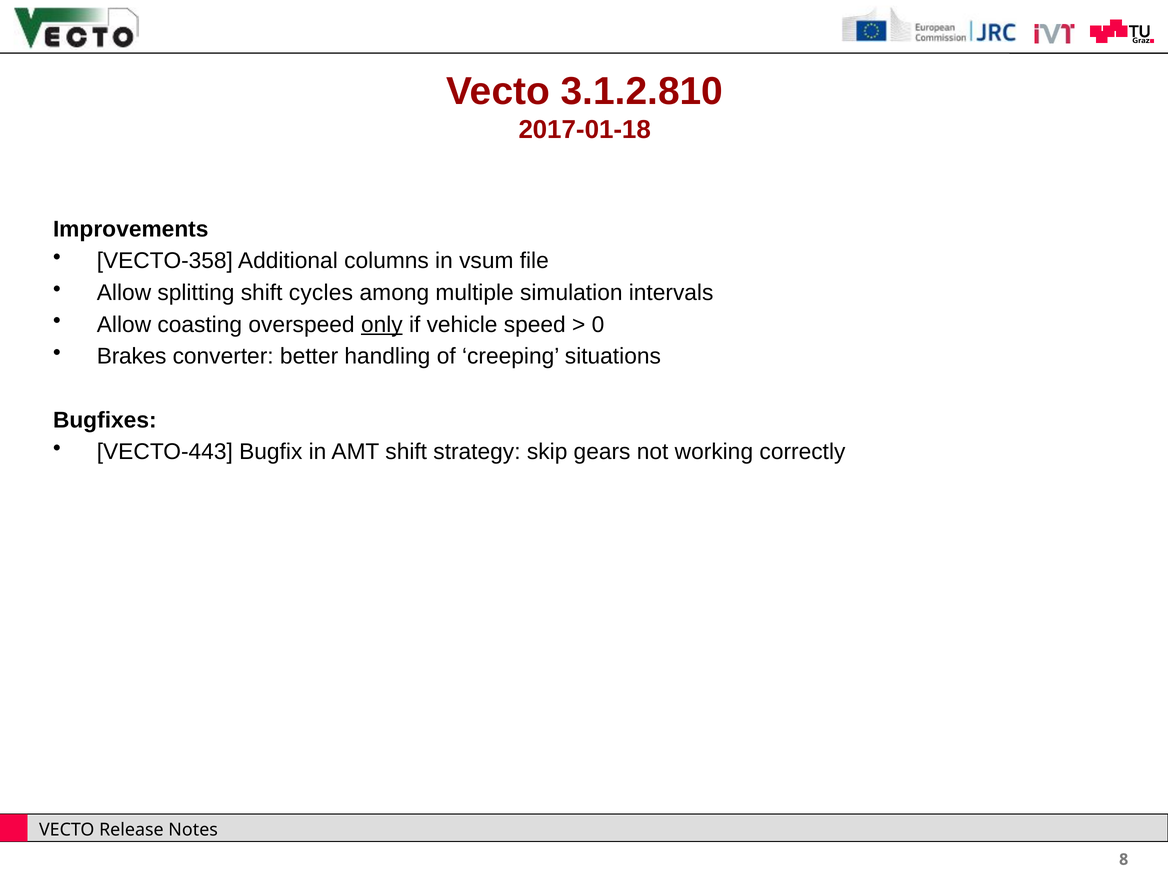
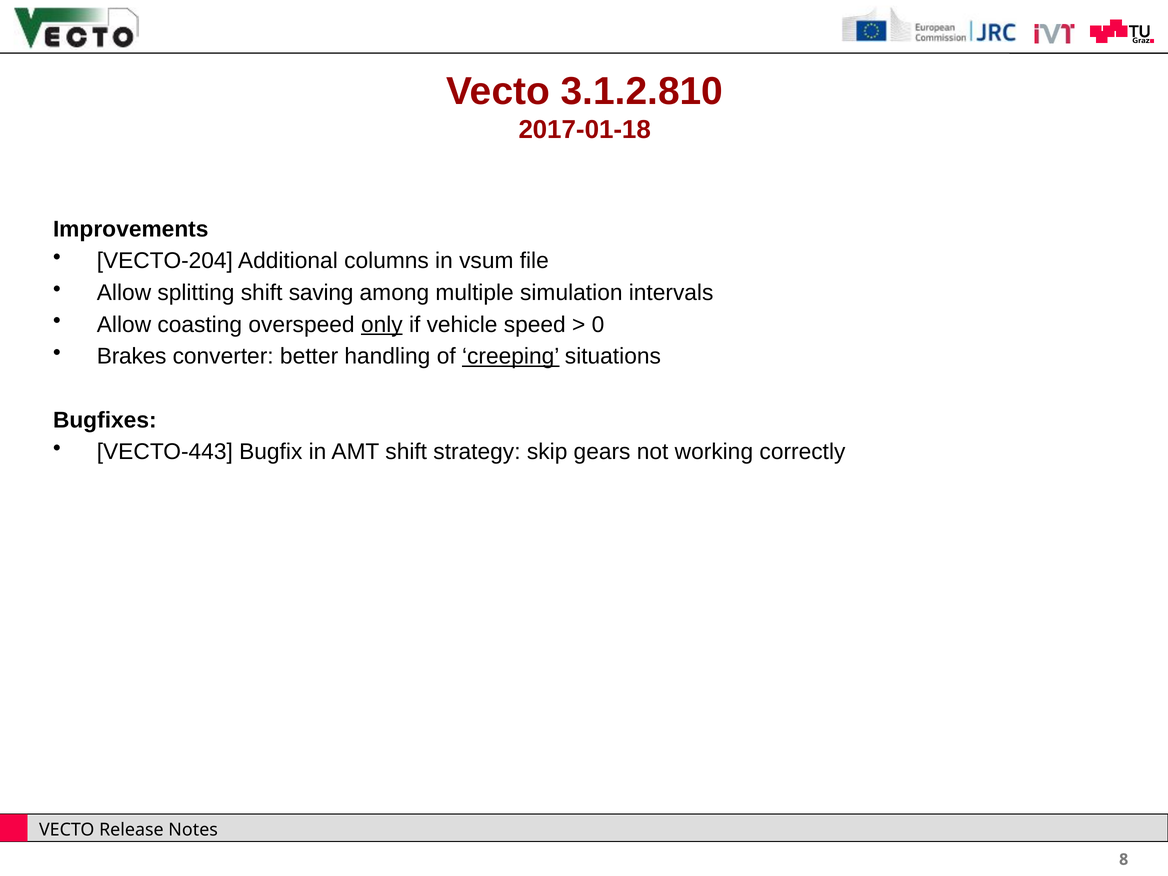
VECTO-358: VECTO-358 -> VECTO-204 (165, 261)
cycles: cycles -> saving (321, 293)
creeping underline: none -> present (511, 356)
